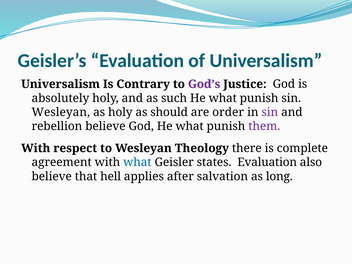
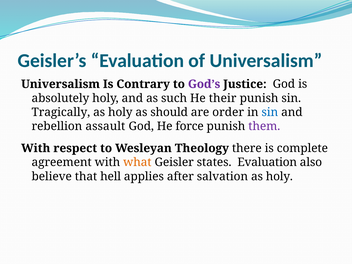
such He what: what -> their (223, 98)
Wesleyan: Wesleyan -> Tragically (61, 112)
sin colour: purple -> blue (270, 112)
rebellion believe: believe -> assault (105, 126)
God He what: what -> force (190, 126)
what colour: blue -> orange (137, 162)
salvation as long: long -> holy (279, 176)
